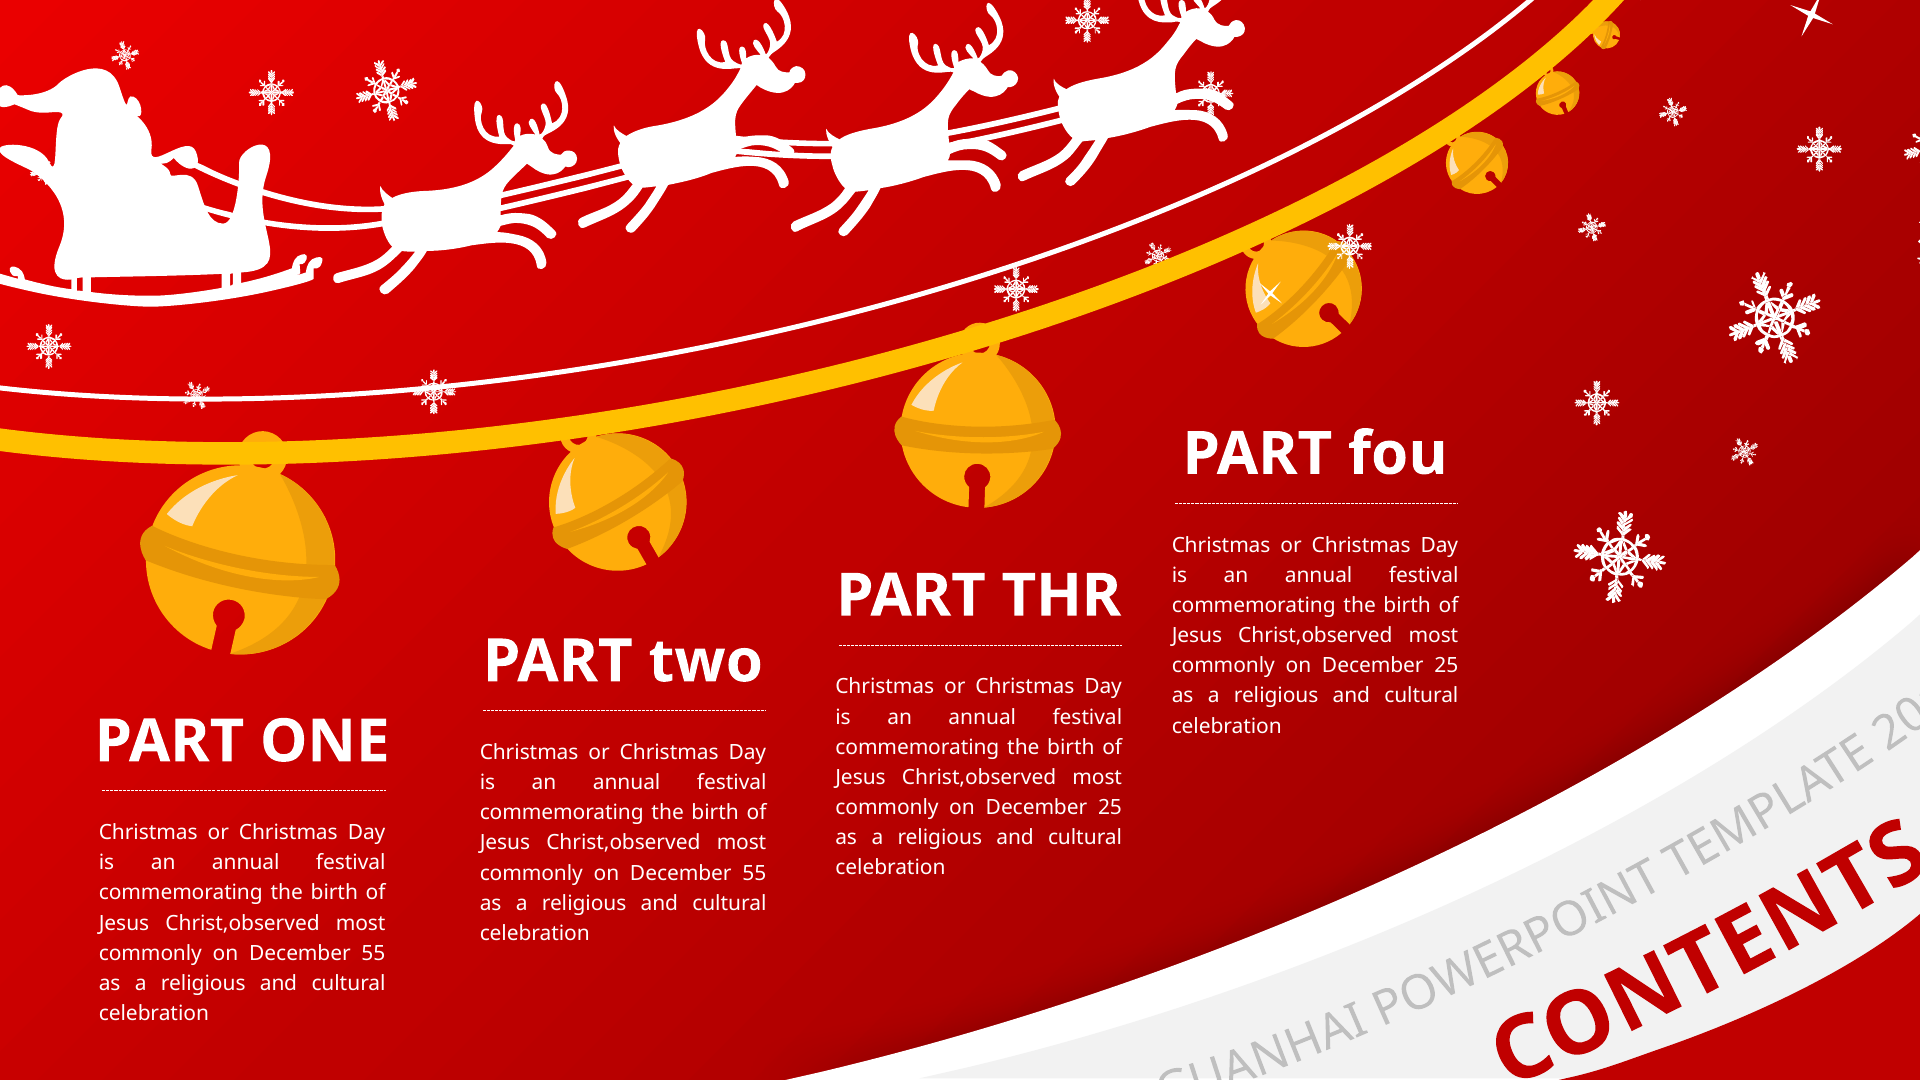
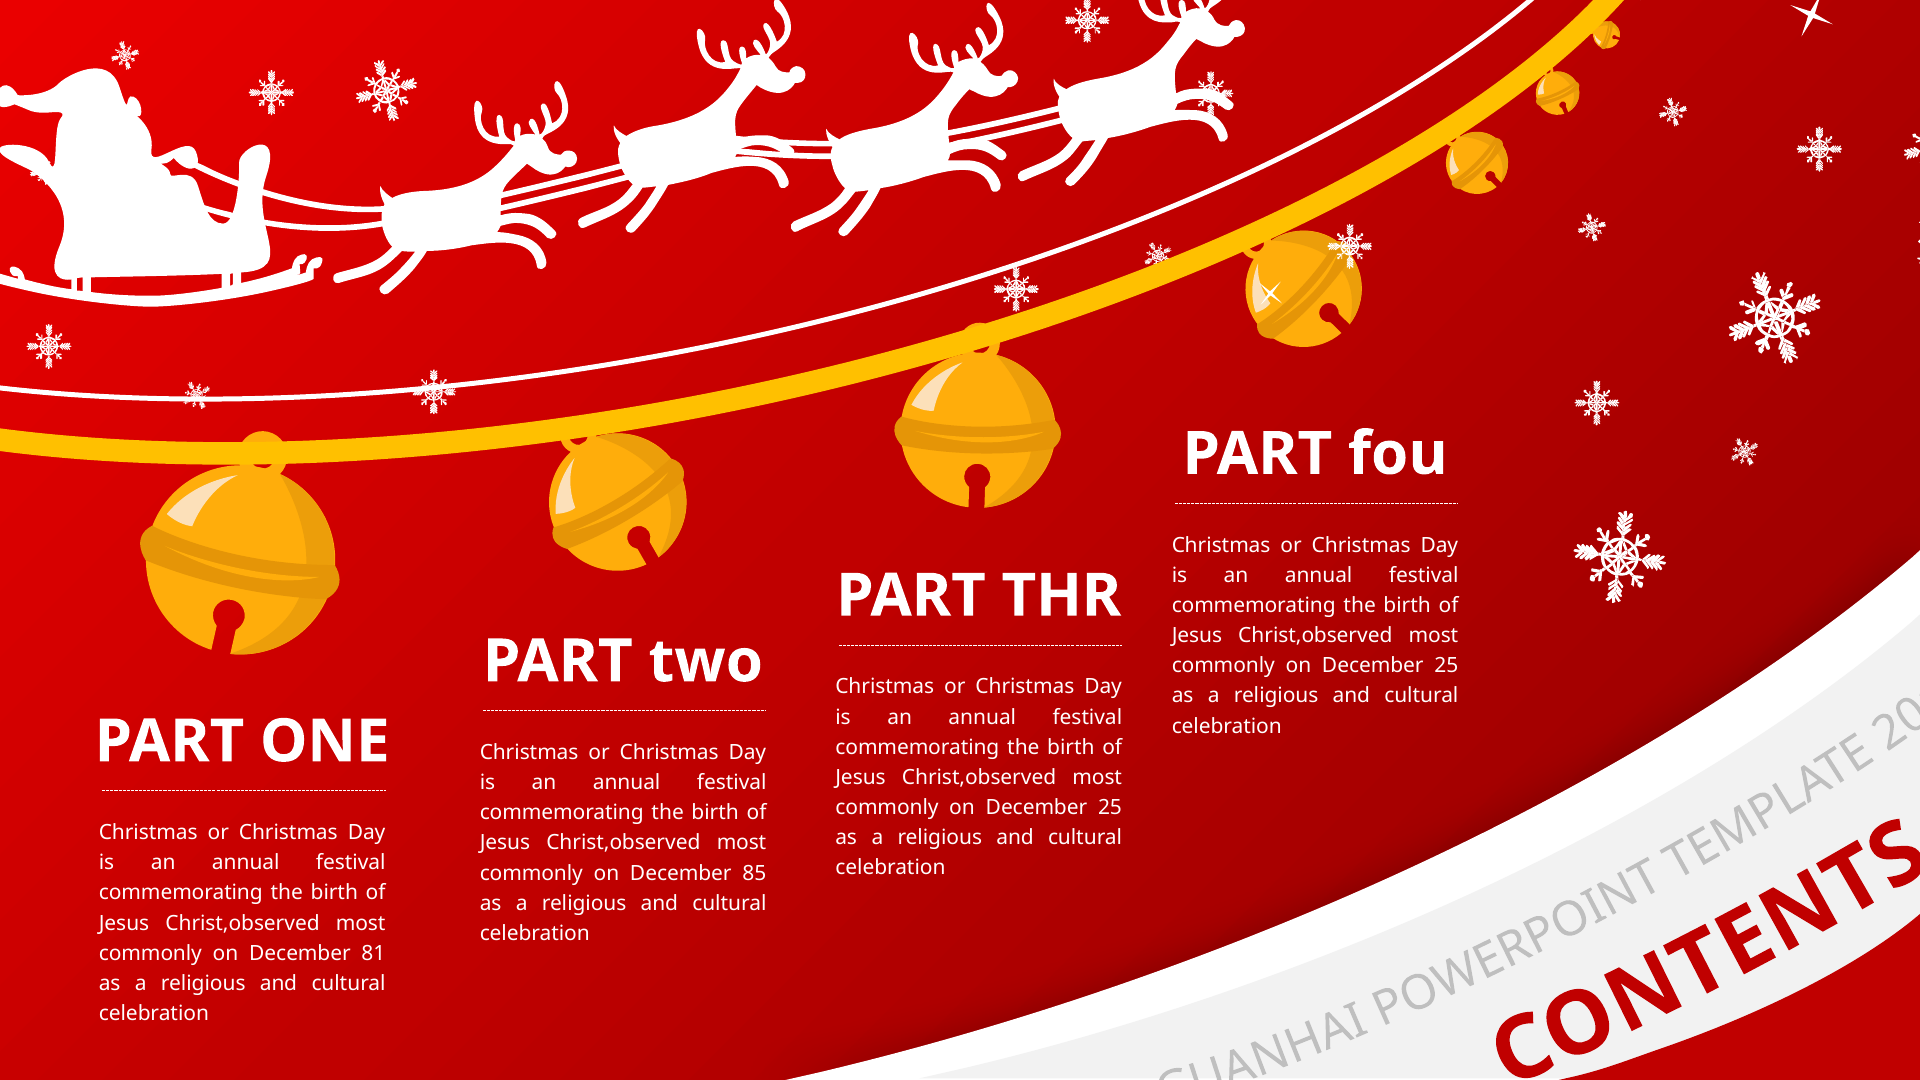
55: 55 -> 85 (754, 873)
55: 55 -> 81 (373, 953)
